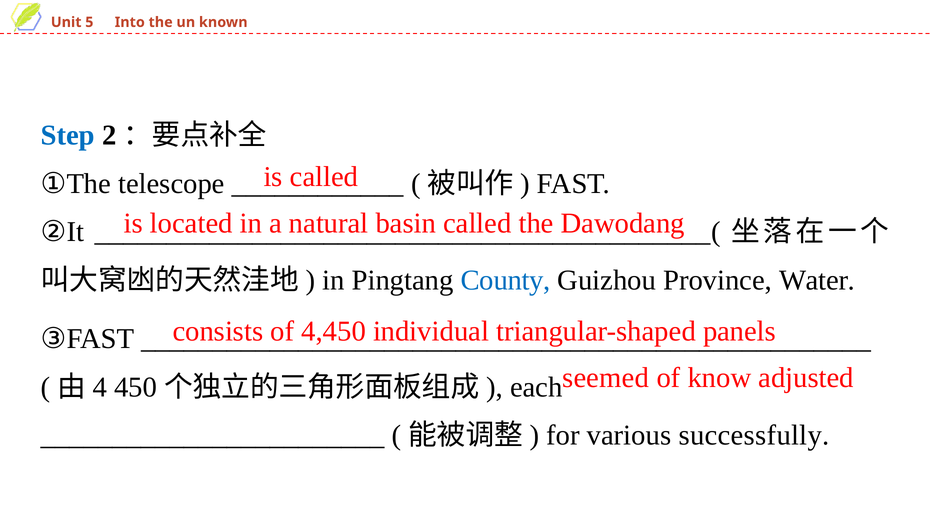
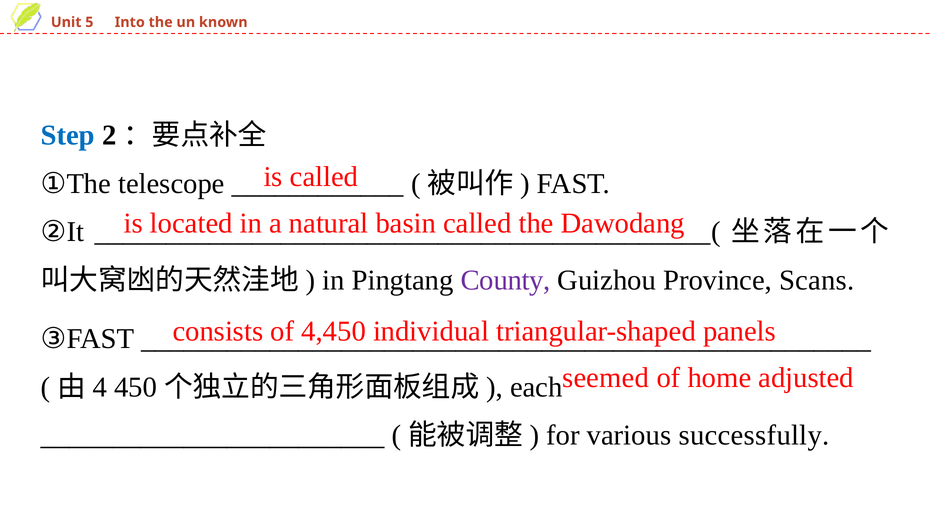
County colour: blue -> purple (506, 280)
Water: Water -> Scans (817, 280)
know: know -> home (719, 378)
